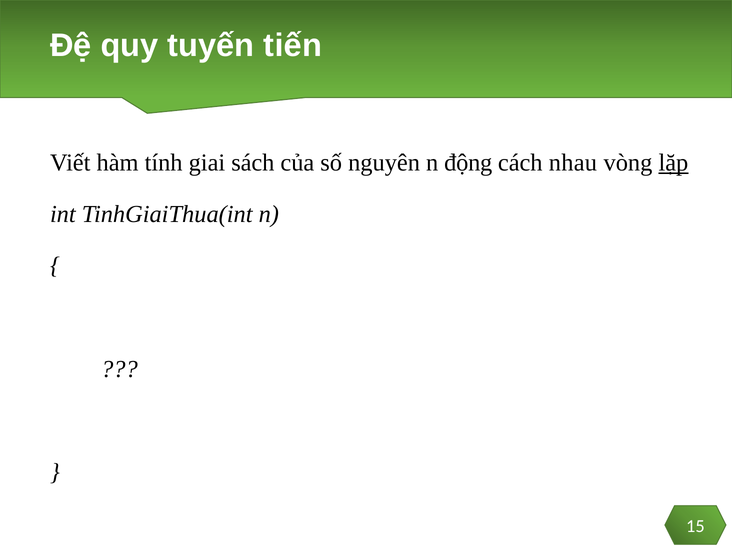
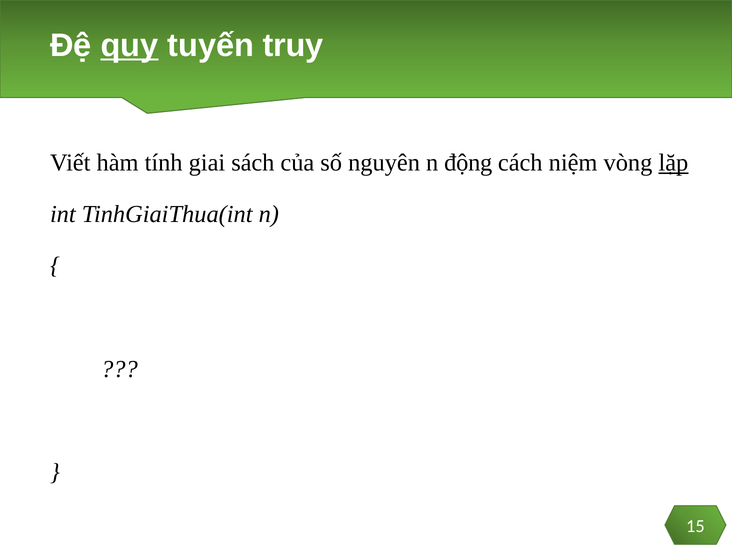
quy underline: none -> present (130, 46)
tiến: tiến -> truy (293, 46)
nhau: nhau -> niệm (573, 163)
